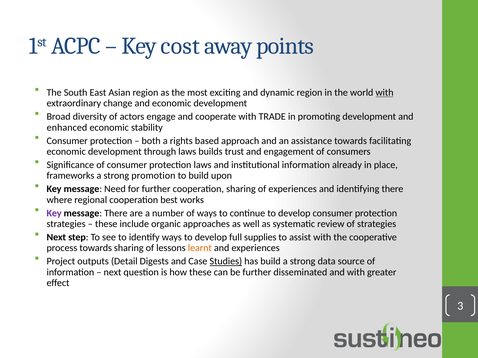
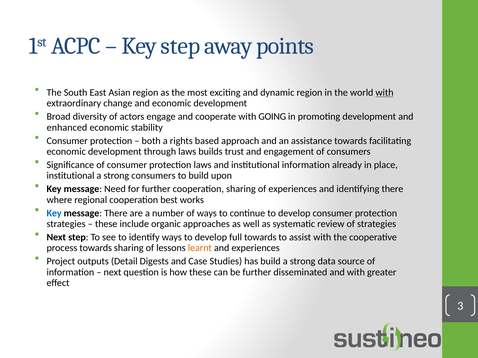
Key cost: cost -> step (181, 46)
TRADE: TRADE -> GOING (272, 117)
frameworks: frameworks -> institutional (70, 176)
strong promotion: promotion -> consumers (153, 176)
Key colour: purple -> blue (54, 213)
full supplies: supplies -> towards (260, 238)
Studies underline: present -> none (226, 262)
